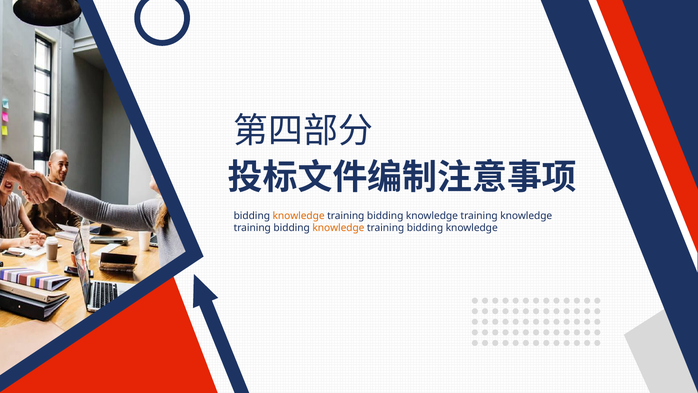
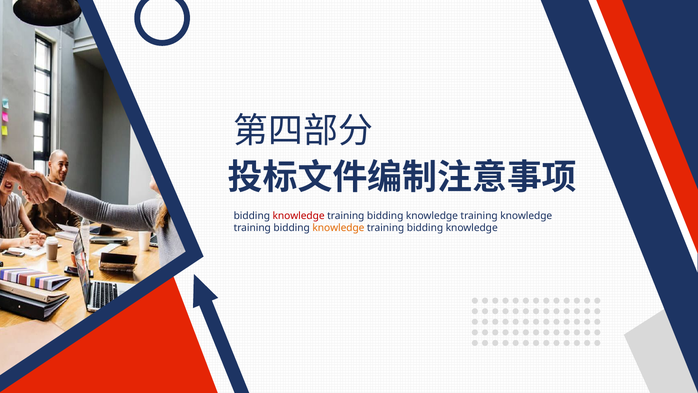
knowledge colour: orange -> red (299, 216)
